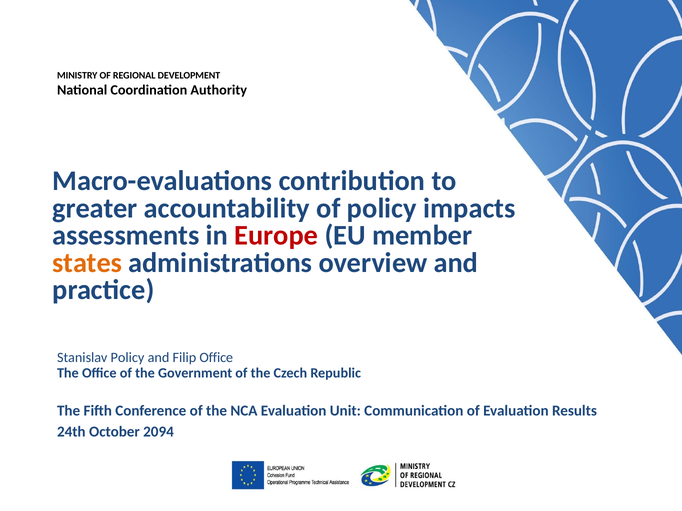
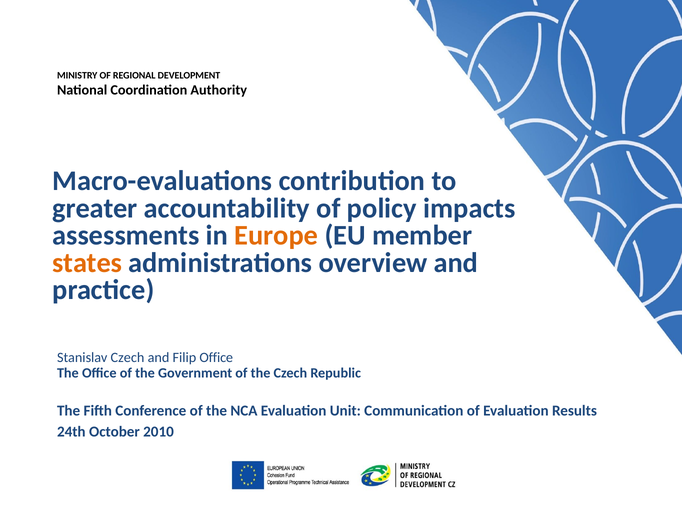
Europe colour: red -> orange (276, 236)
Stanislav Policy: Policy -> Czech (127, 358)
2094: 2094 -> 2010 (159, 432)
